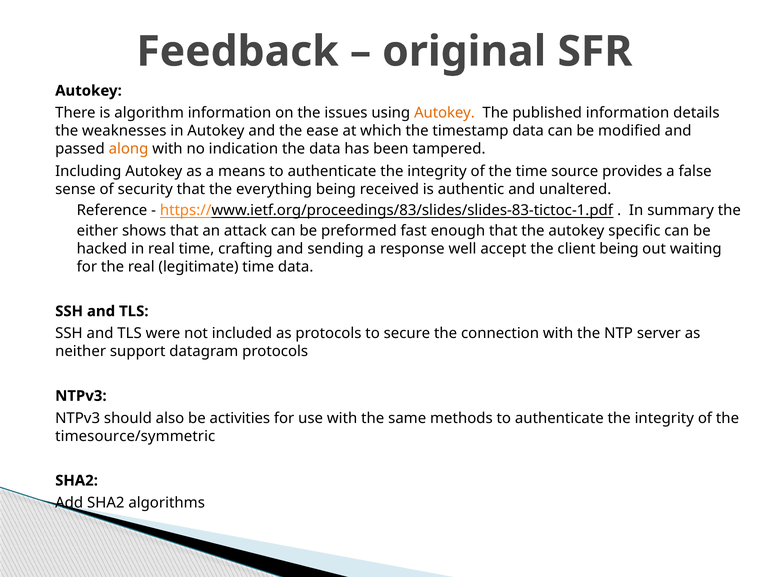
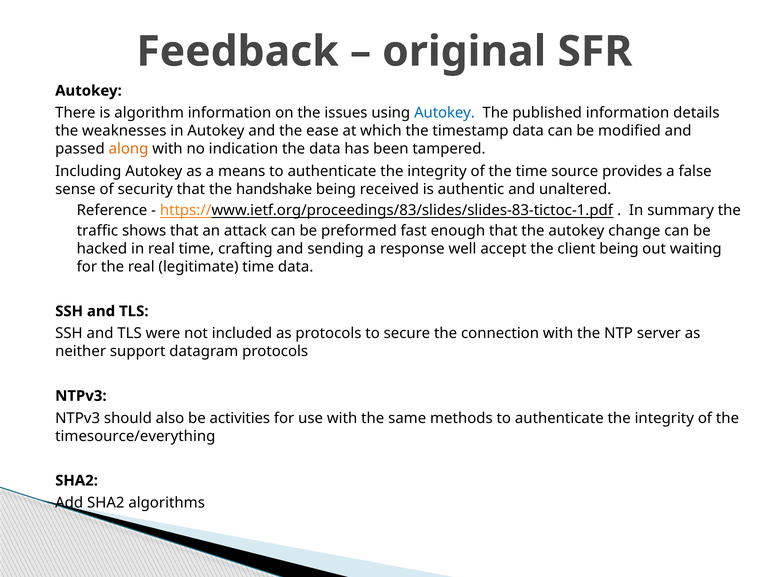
Autokey colour: orange -> blue (444, 113)
everything: everything -> handshake (274, 189)
either: either -> traffic (97, 231)
specific: specific -> change (634, 231)
timesource/symmetric: timesource/symmetric -> timesource/everything (135, 436)
